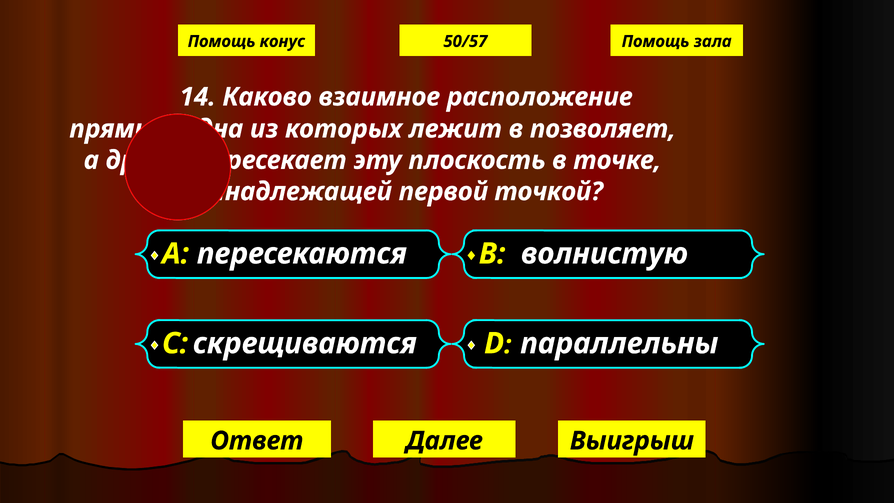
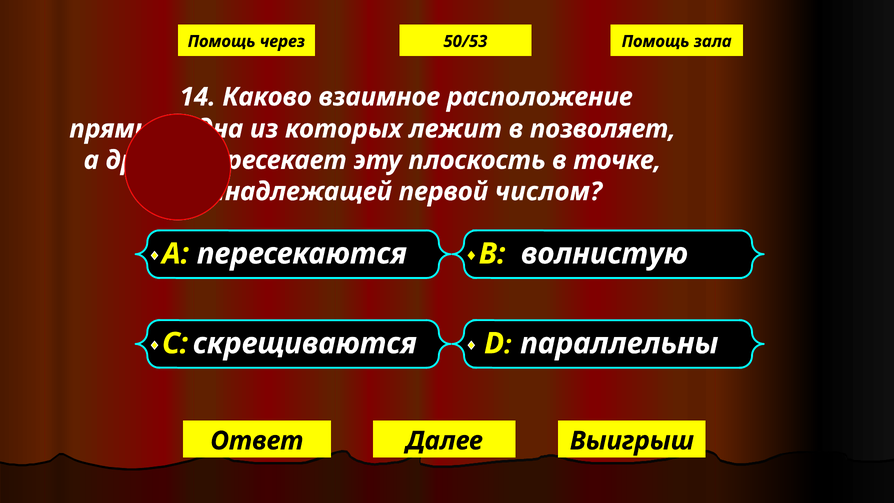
конус: конус -> через (282, 41)
50/57: 50/57 -> 50/53 (465, 41)
точкой: точкой -> числом (548, 192)
